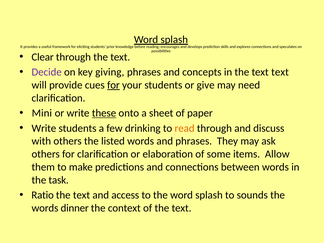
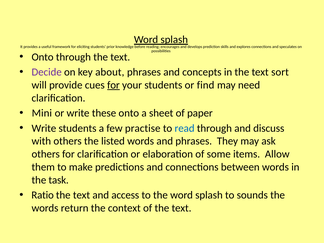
Clear: Clear -> Onto (43, 57)
giving: giving -> about (110, 72)
text text: text -> sort (280, 72)
give: give -> find (206, 85)
these underline: present -> none (104, 113)
drinking: drinking -> practise (143, 128)
read colour: orange -> blue (185, 128)
dinner: dinner -> return (75, 208)
